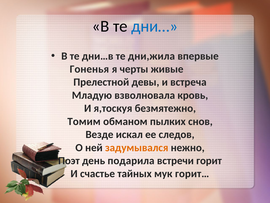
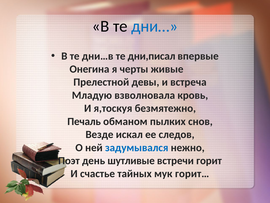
дни,жила: дни,жила -> дни,писал (152, 56)
Гоненья: Гоненья -> Онегина (89, 69)
Томим: Томим -> Печаль (84, 121)
задумывался colour: orange -> blue (137, 147)
подарила: подарила -> шутливые (131, 160)
